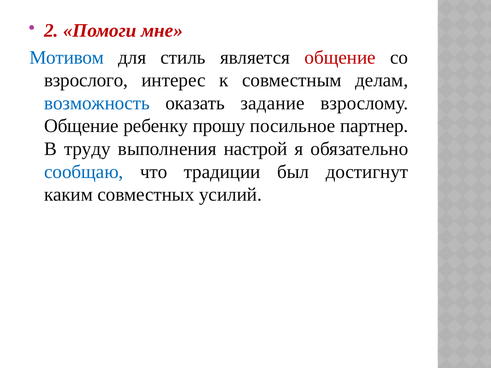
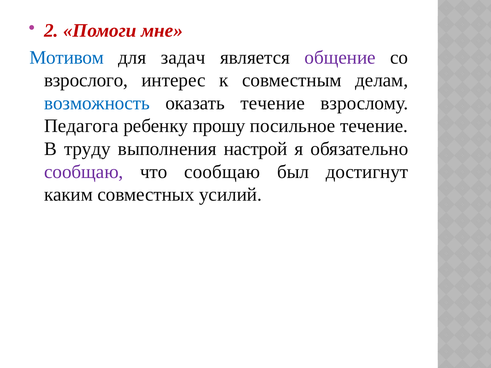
стиль: стиль -> задач (183, 57)
общение colour: red -> purple (340, 57)
оказать задание: задание -> течение (273, 103)
Общение: Общение -> Педагога (81, 126)
посильное партнер: партнер -> течение (374, 126)
сообщаю colour: blue -> purple (84, 172)
что традиции: традиции -> сообщаю (222, 172)
